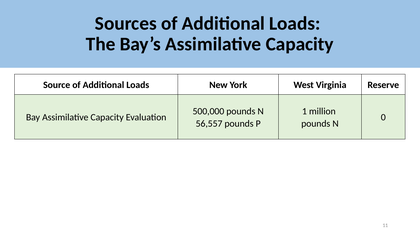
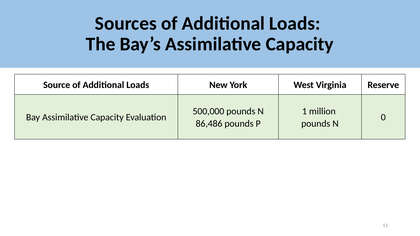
56,557: 56,557 -> 86,486 (209, 124)
